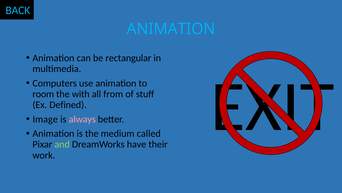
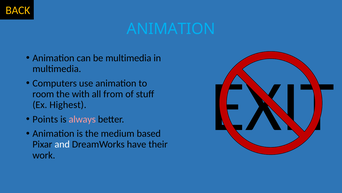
BACK colour: light blue -> yellow (18, 10)
be rectangular: rectangular -> multimedia (128, 58)
Defined: Defined -> Highest (68, 104)
Image: Image -> Points (45, 119)
called: called -> based (149, 133)
and colour: light green -> white (62, 144)
